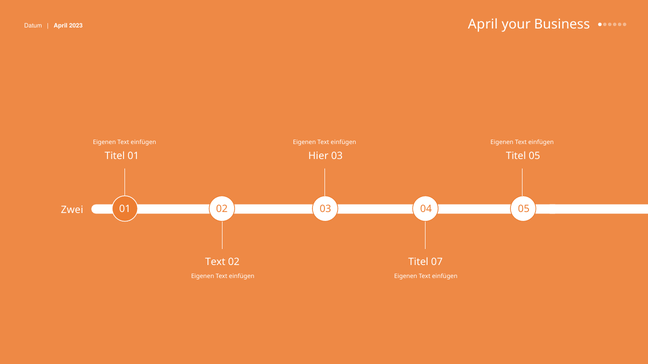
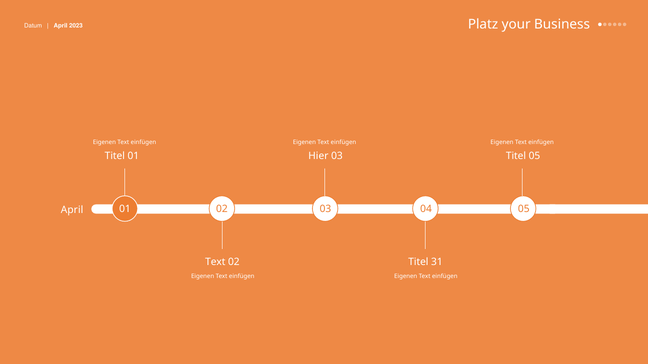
April: April -> Platz (483, 24)
Zwei: Zwei -> April (72, 210)
07: 07 -> 31 (437, 262)
